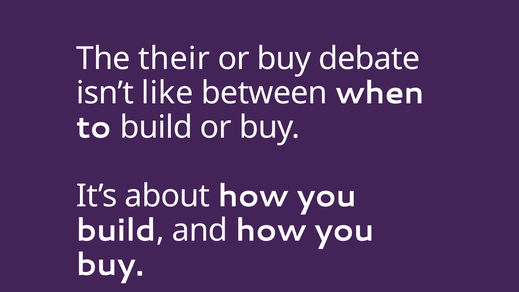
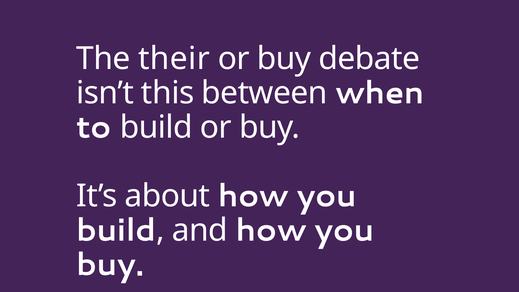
like: like -> this (168, 93)
